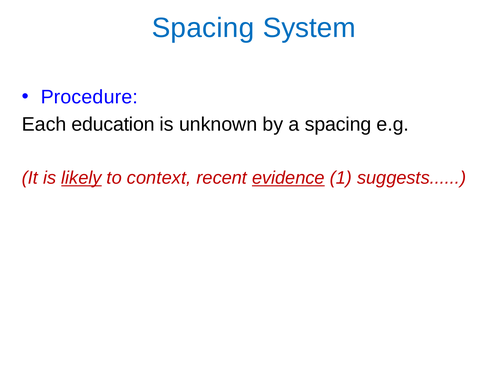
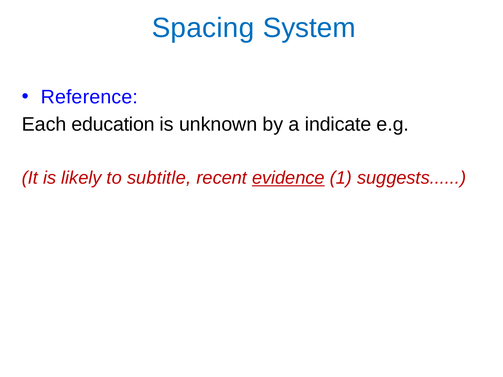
Procedure: Procedure -> Reference (89, 97)
a spacing: spacing -> indicate (338, 125)
likely underline: present -> none (81, 178)
context: context -> subtitle (159, 178)
